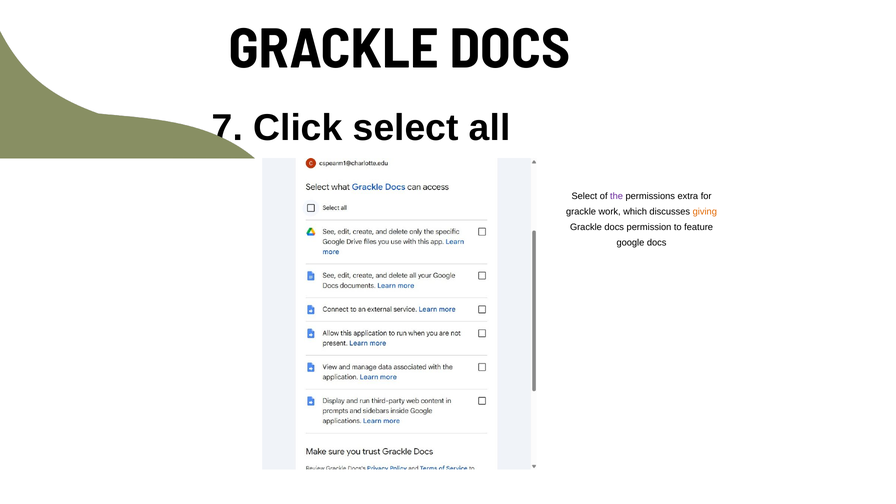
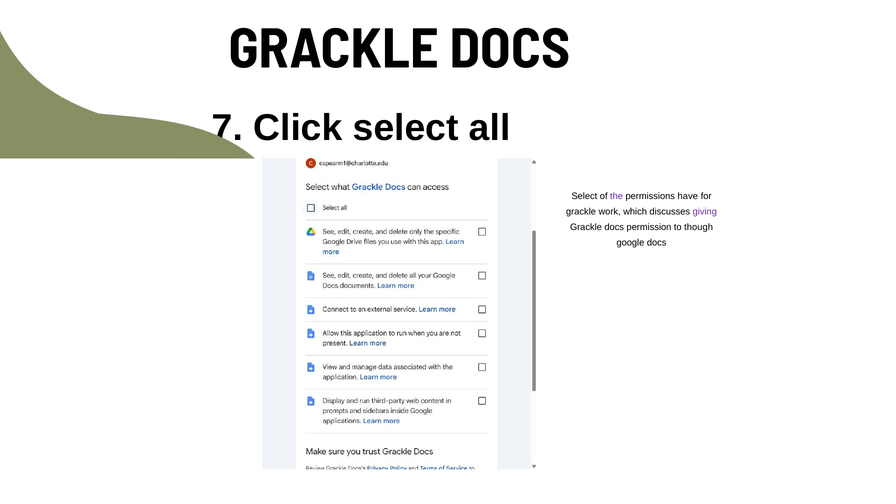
extra: extra -> have (688, 196)
giving colour: orange -> purple (705, 212)
feature: feature -> though (699, 227)
